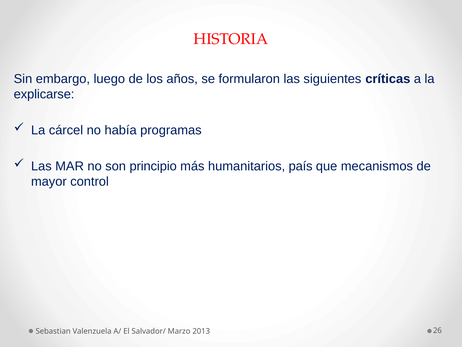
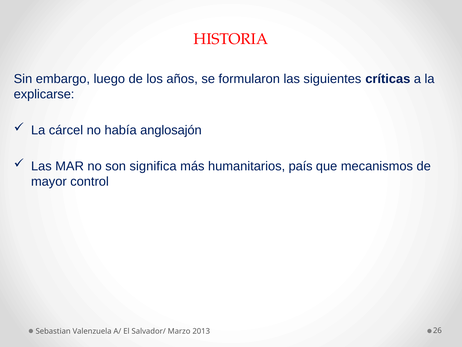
programas: programas -> anglosajón (171, 130)
principio: principio -> significa (153, 166)
